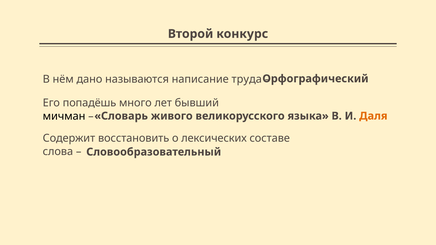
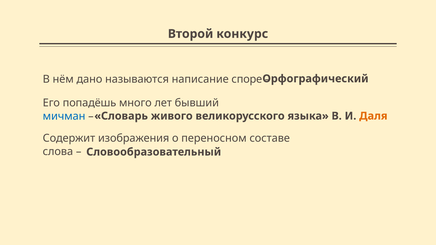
труда: труда -> споре (247, 79)
мичман colour: black -> blue (64, 116)
восстановить: восстановить -> изображения (134, 139)
лексических: лексических -> переносном (214, 139)
